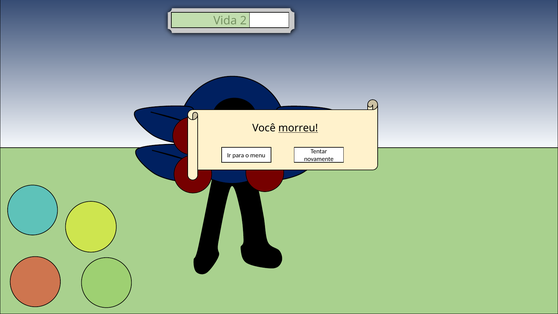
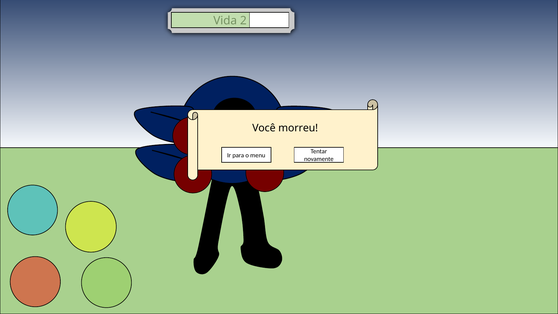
morreu underline: present -> none (298, 128)
